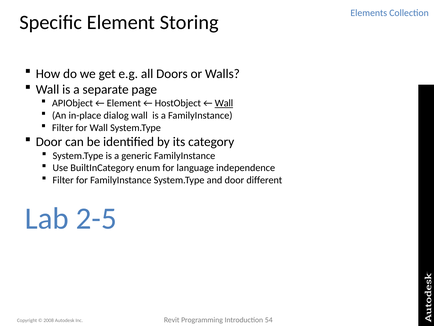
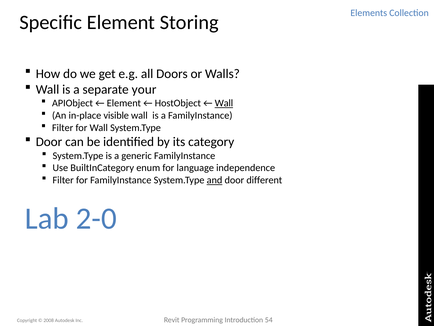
page: page -> your (144, 89)
dialog: dialog -> visible (116, 115)
and underline: none -> present (215, 180)
2-5: 2-5 -> 2-0 (96, 218)
